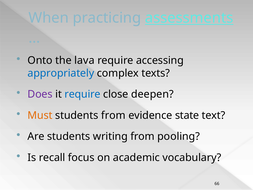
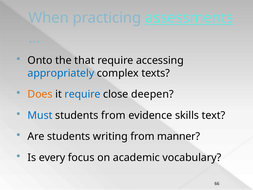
lava: lava -> that (84, 60)
Does colour: purple -> orange (40, 94)
Must colour: orange -> blue (40, 115)
state: state -> skills (187, 115)
pooling: pooling -> manner (179, 136)
recall: recall -> every (52, 157)
